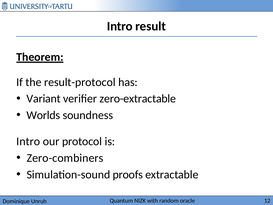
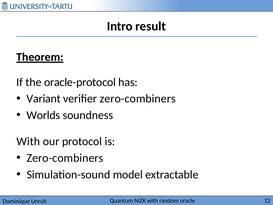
result-protocol: result-protocol -> oracle-protocol (80, 82)
verifier zero-extractable: zero-extractable -> zero-combiners (138, 99)
Intro: Intro -> With (28, 141)
proofs: proofs -> model (128, 174)
